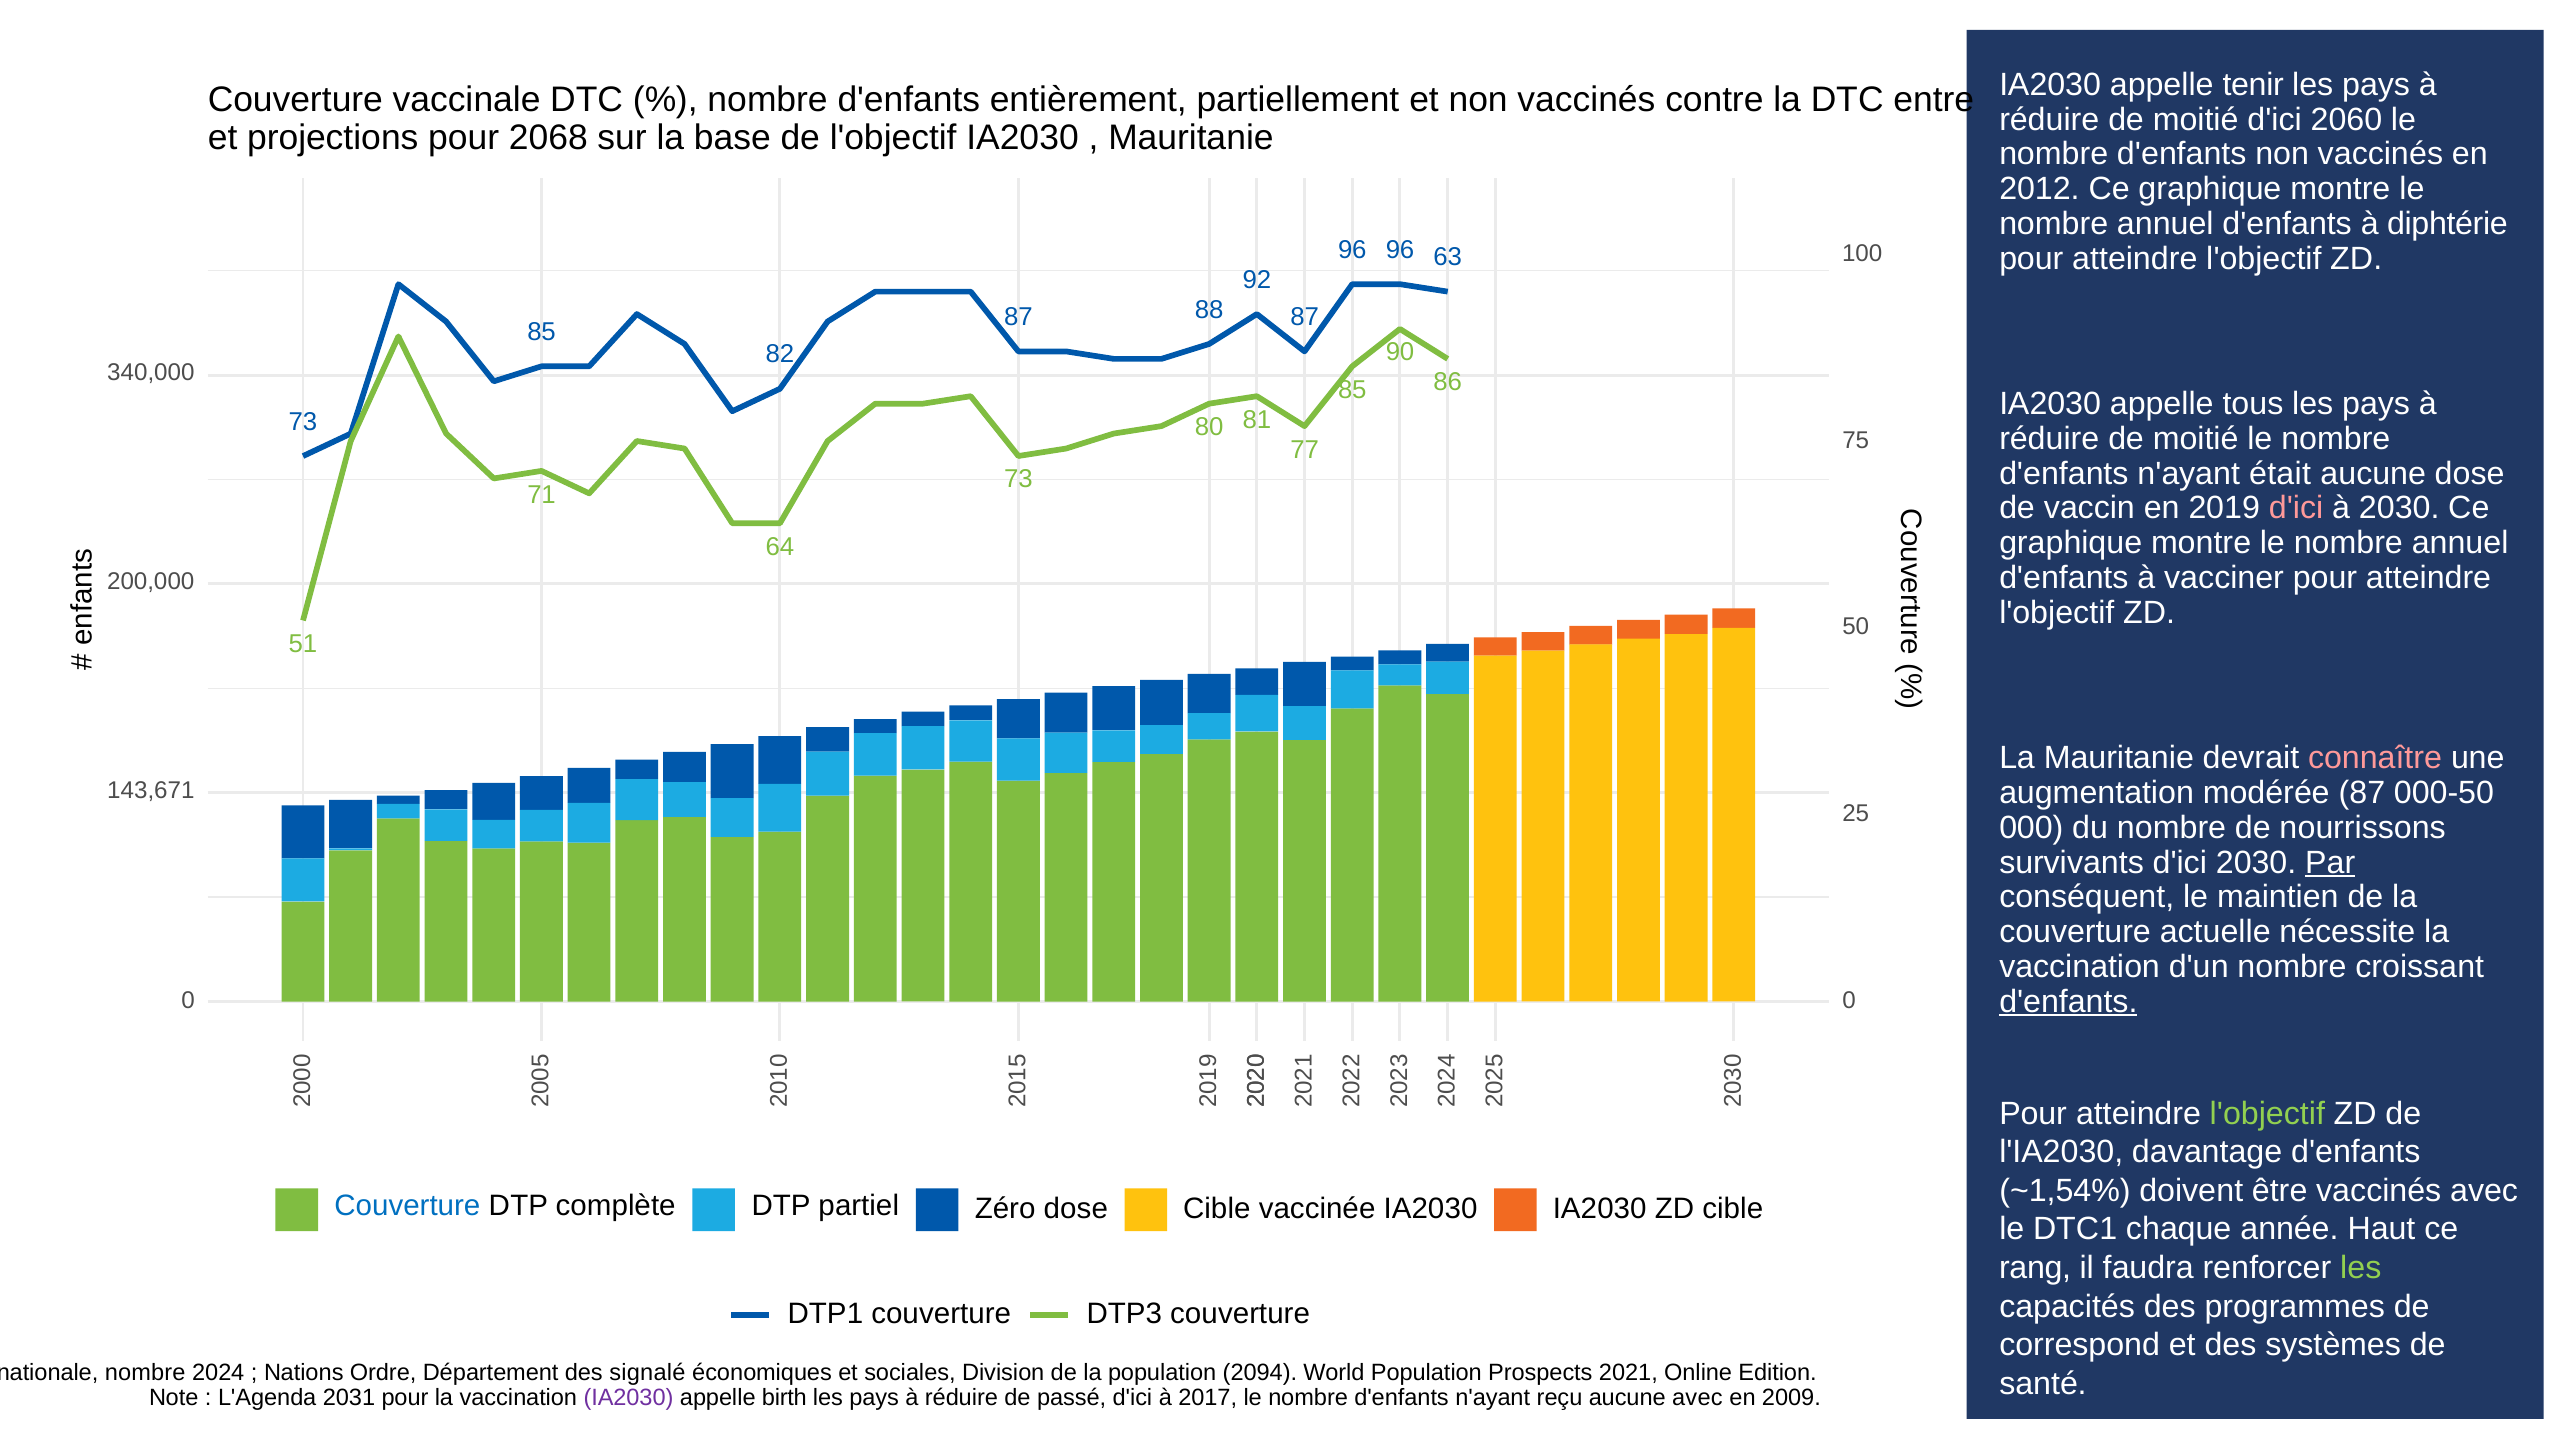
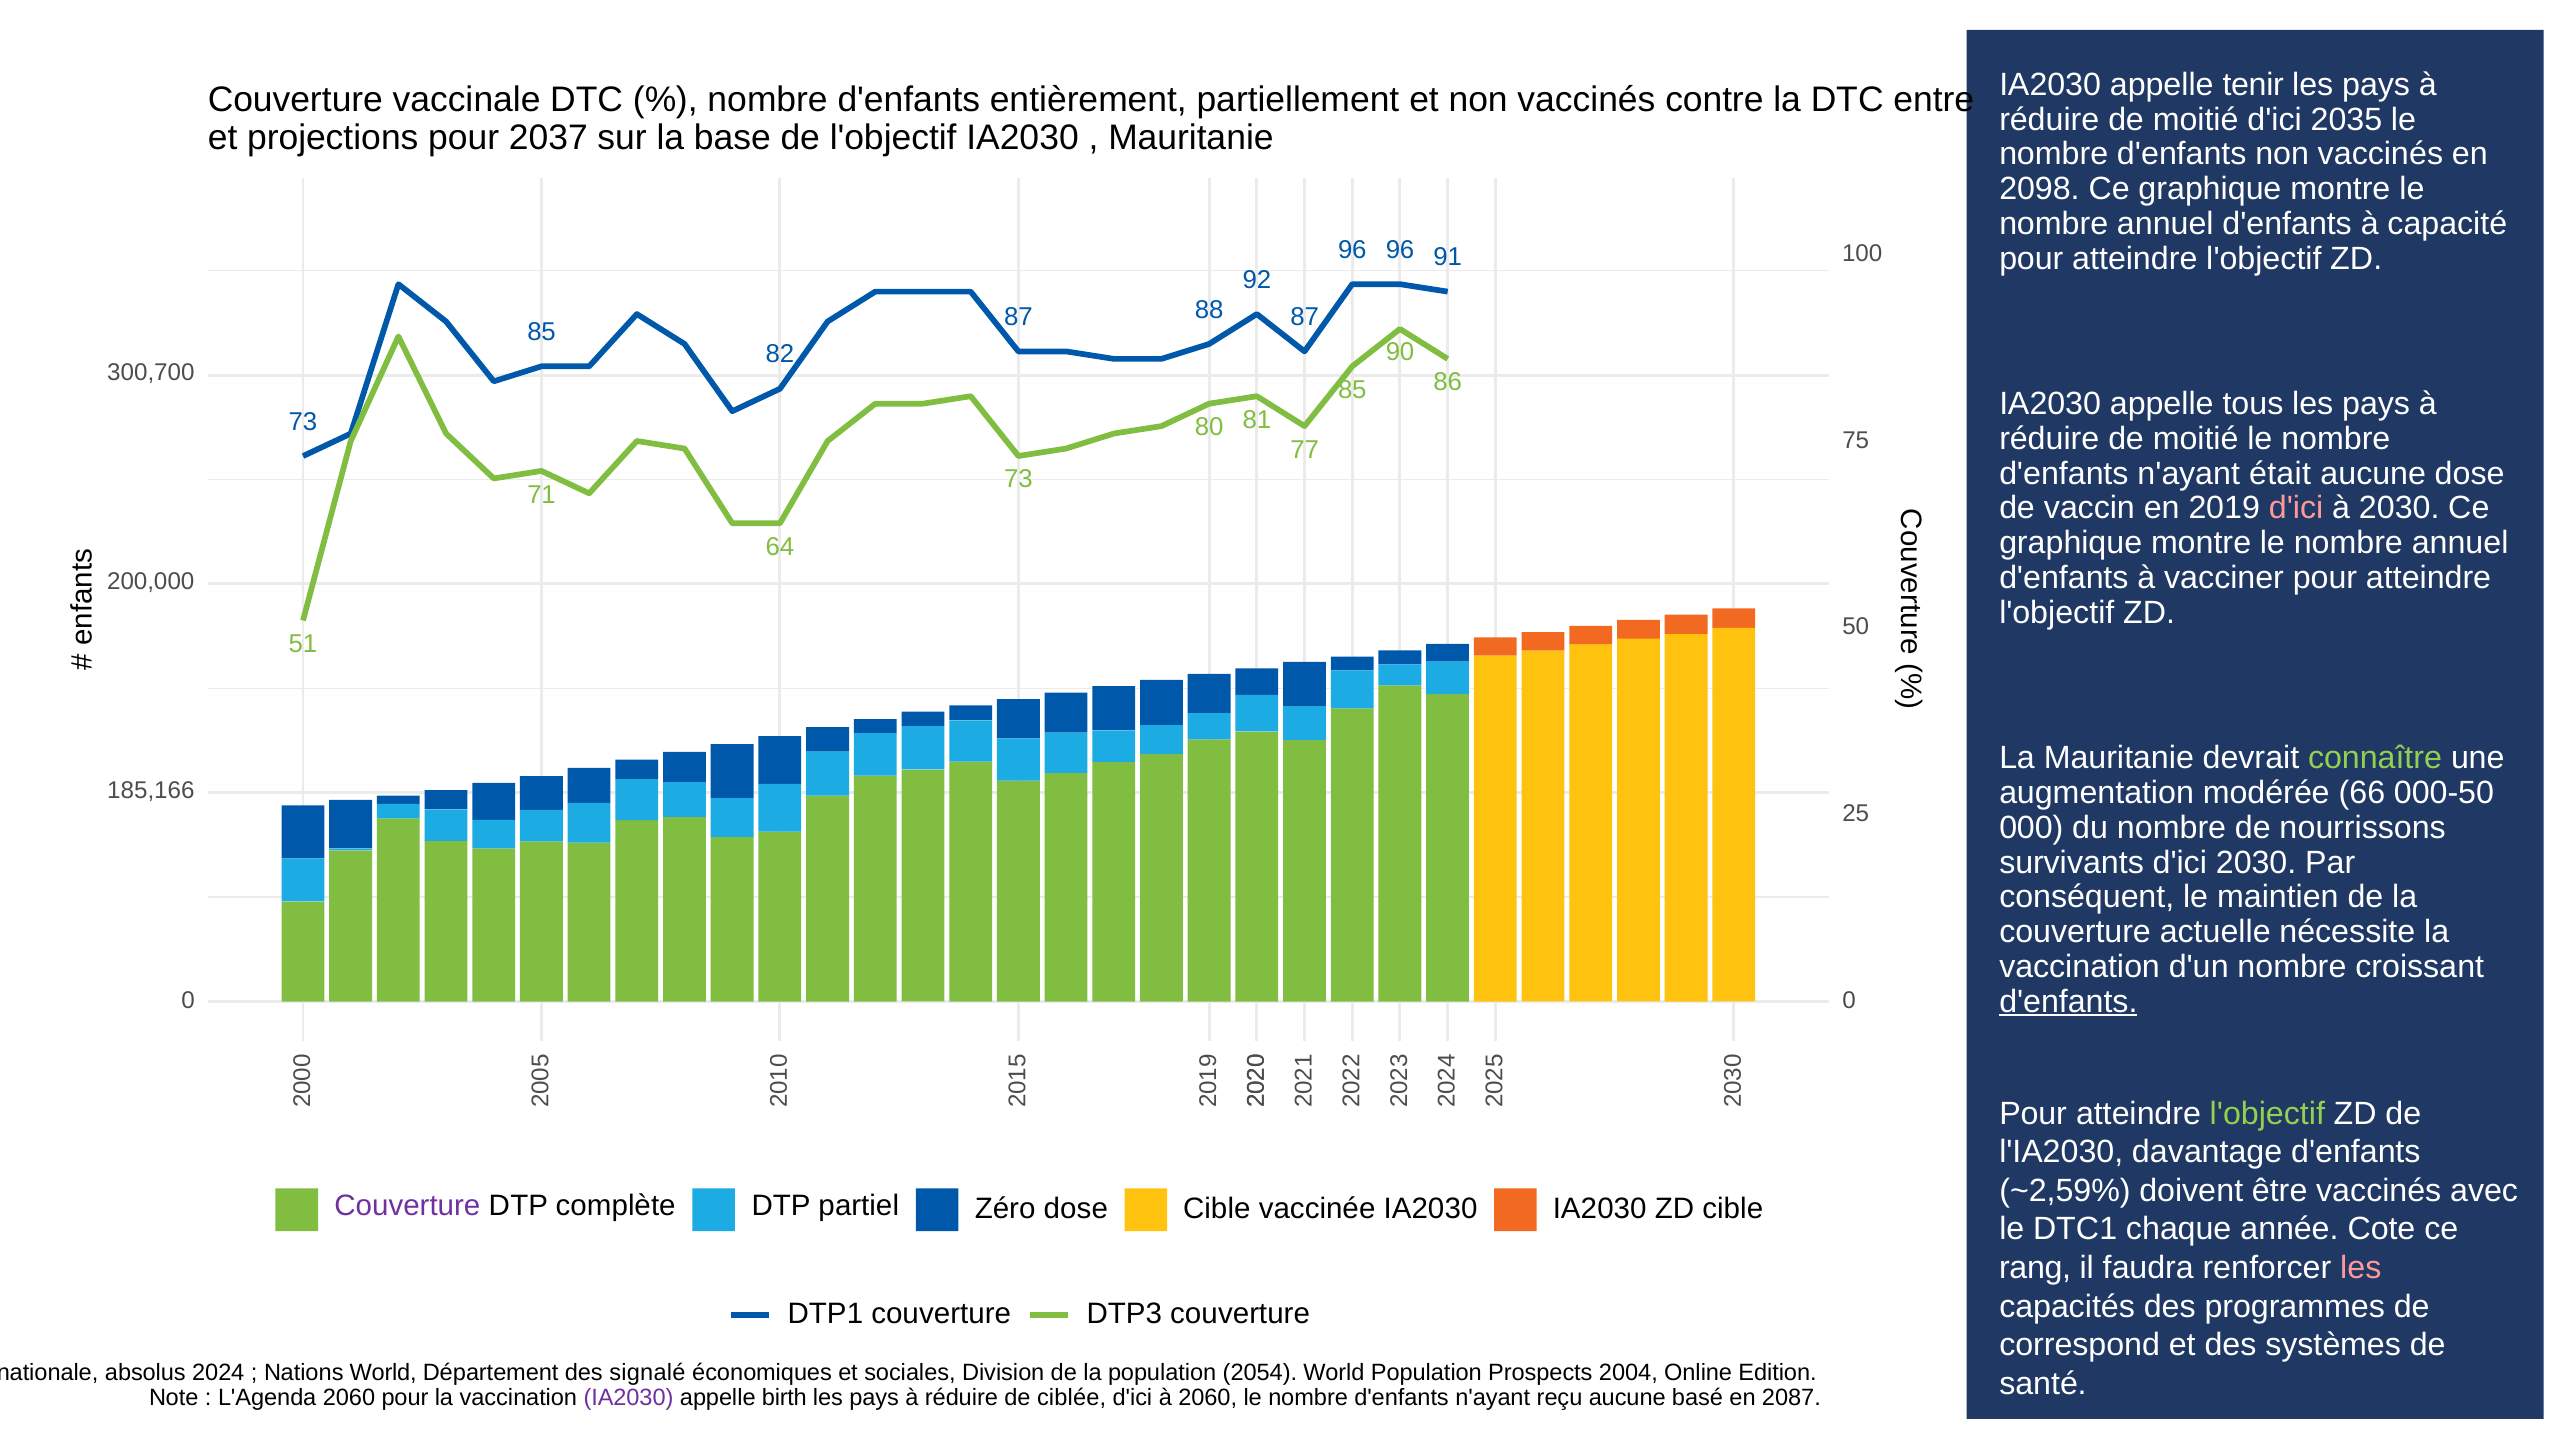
2060: 2060 -> 2035 (2346, 119)
2068: 2068 -> 2037 (548, 138)
2012: 2012 -> 2098 (2039, 189)
diphtérie: diphtérie -> capacité (2447, 224)
63: 63 -> 91 (1448, 257)
340,000: 340,000 -> 300,700 (151, 373)
connaître colour: pink -> light green (2375, 758)
modérée 87: 87 -> 66 (2362, 793)
143,671: 143,671 -> 185,166 (151, 790)
Par underline: present -> none (2330, 863)
~1,54%: ~1,54% -> ~2,59% (2065, 1191)
Couverture colour: blue -> purple (407, 1206)
Haut: Haut -> Cote (2381, 1229)
les colour: light green -> pink (2361, 1268)
nombre: nombre -> absolus (145, 1373)
Nations Ordre: Ordre -> World (383, 1373)
2094: 2094 -> 2054 (1260, 1373)
2021: 2021 -> 2004 (1628, 1373)
L'Agenda 2031: 2031 -> 2060 (349, 1398)
passé: passé -> ciblée (1072, 1398)
à 2017: 2017 -> 2060 (1208, 1398)
aucune avec: avec -> basé (1698, 1398)
2009: 2009 -> 2087 (1791, 1398)
